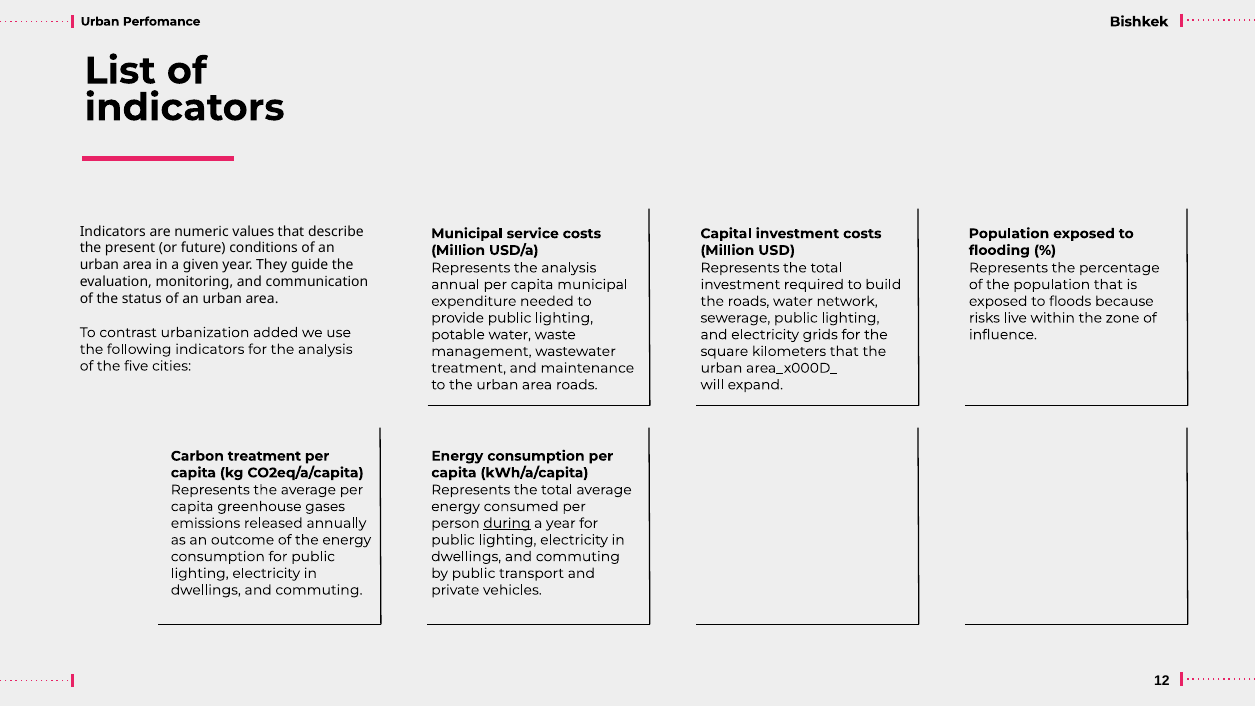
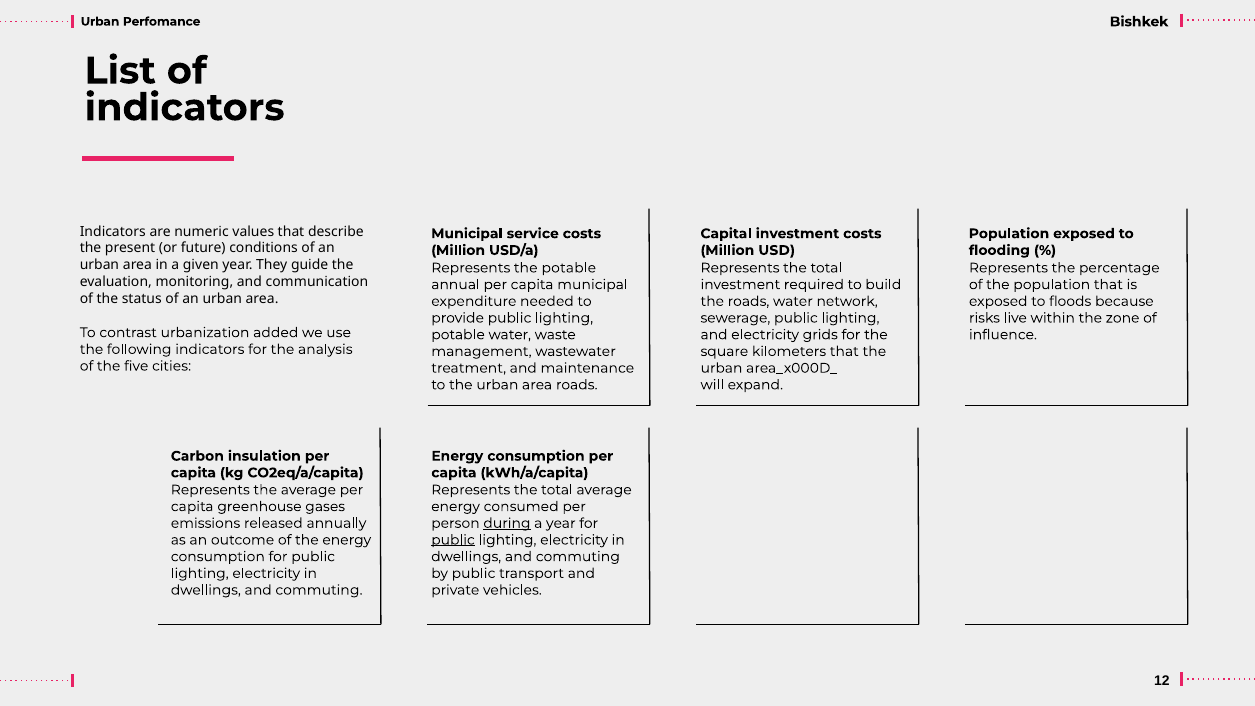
Represents the analysis: analysis -> potable (569, 268)
Carbon treatment: treatment -> insulation (264, 456)
public underline: none -> present (453, 540)
